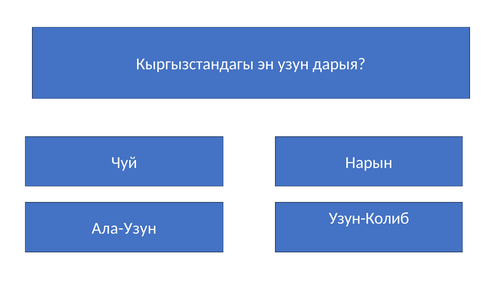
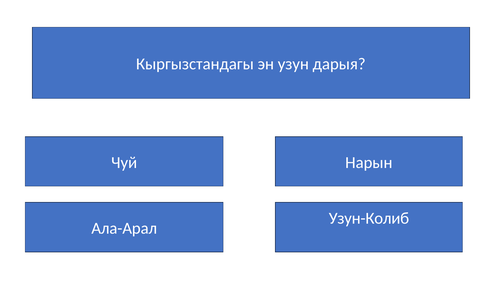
Ала-Узун: Ала-Узун -> Ала-Арал (124, 229)
